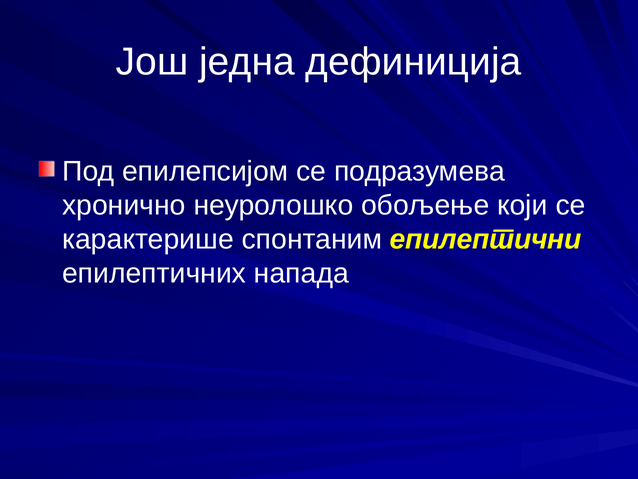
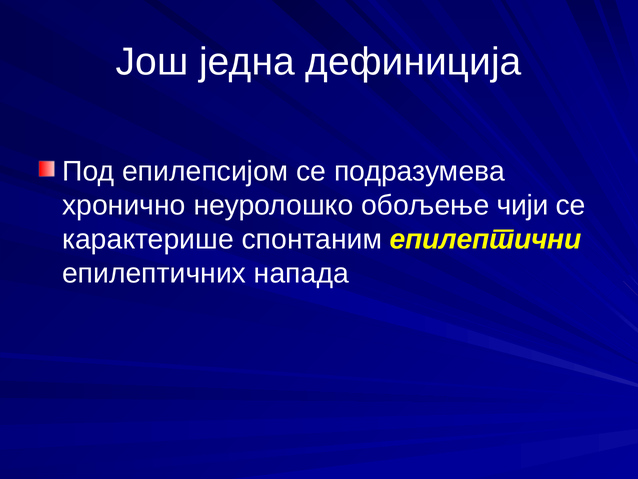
који: који -> чији (523, 205)
